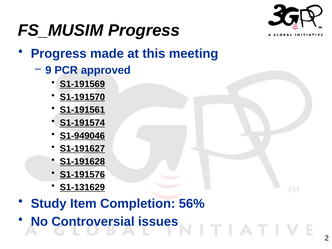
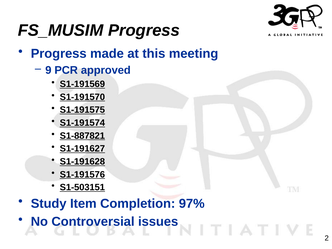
S1-191561: S1-191561 -> S1-191575 (82, 110)
S1-949046: S1-949046 -> S1-887821 (82, 136)
S1-131629: S1-131629 -> S1-503151 (82, 187)
56%: 56% -> 97% (192, 204)
